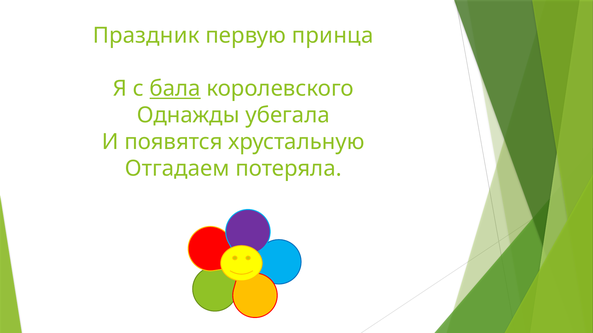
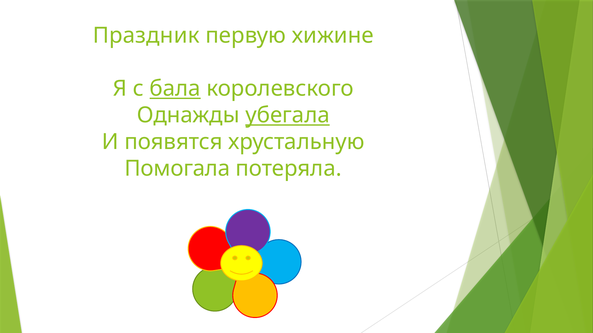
принца: принца -> хижине (333, 35)
убегала underline: none -> present (288, 115)
Отгадаем: Отгадаем -> Помогала (177, 169)
